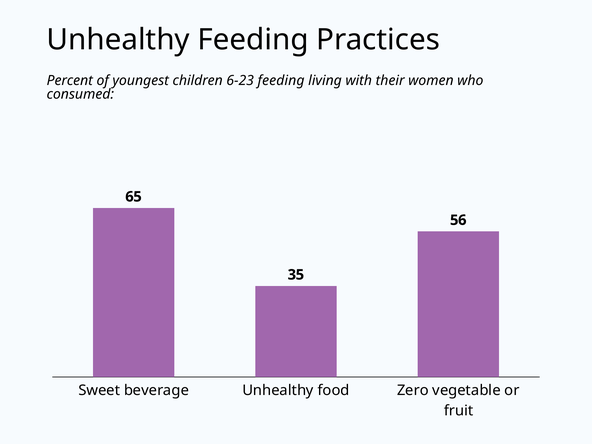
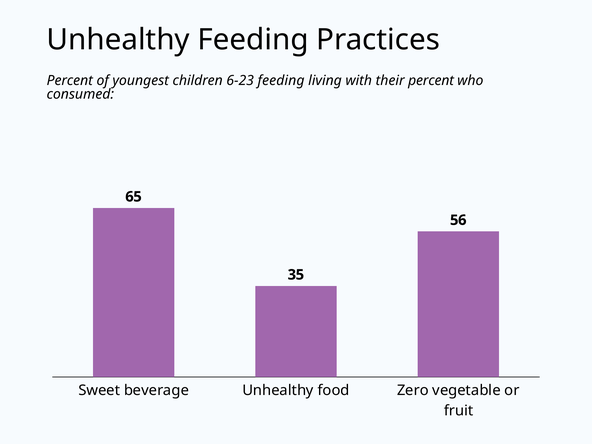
their women: women -> percent (431, 80)
